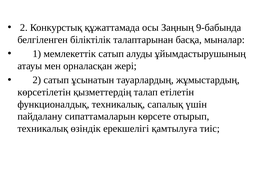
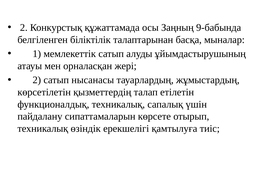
ұсынатын: ұсынатын -> нысанасы (93, 80)
